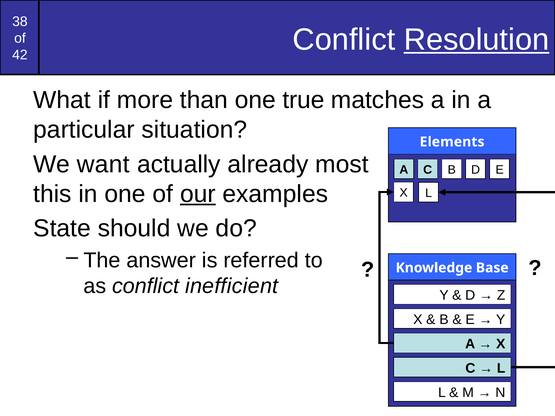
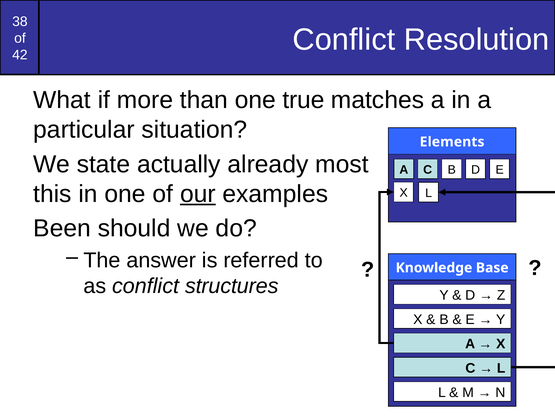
Resolution underline: present -> none (477, 40)
want: want -> state (103, 164)
State: State -> Been (62, 229)
inefficient: inefficient -> structures (232, 286)
